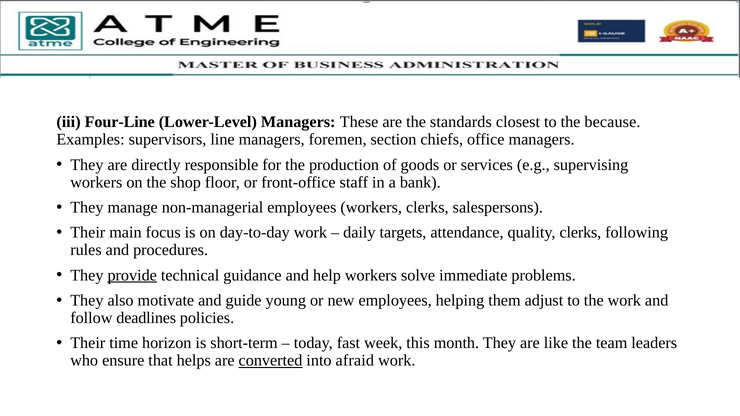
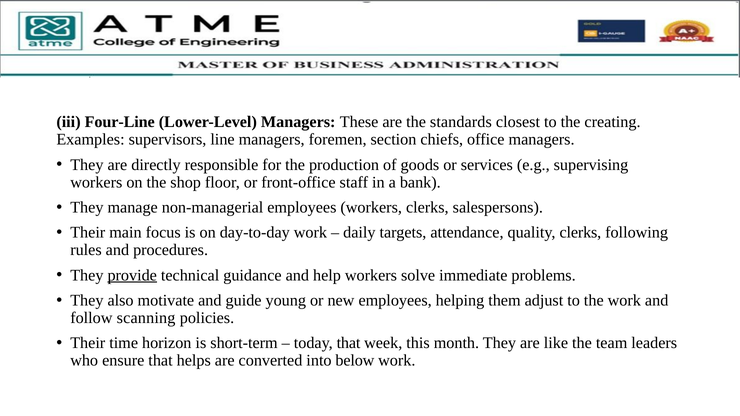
because: because -> creating (613, 122)
deadlines: deadlines -> scanning (146, 318)
today fast: fast -> that (349, 343)
converted underline: present -> none (270, 361)
afraid: afraid -> below (355, 361)
